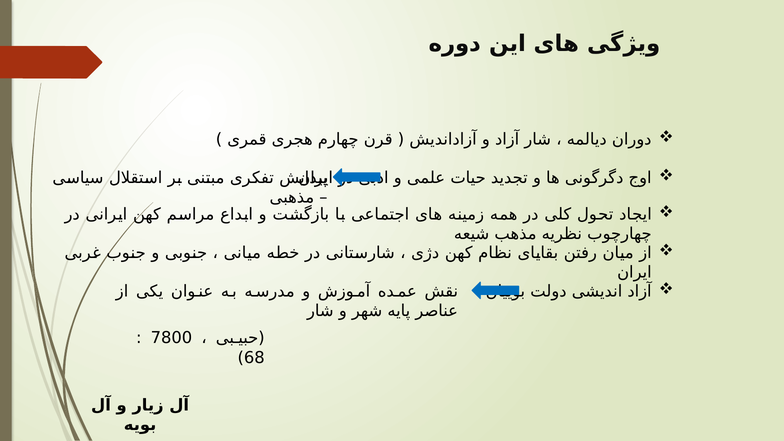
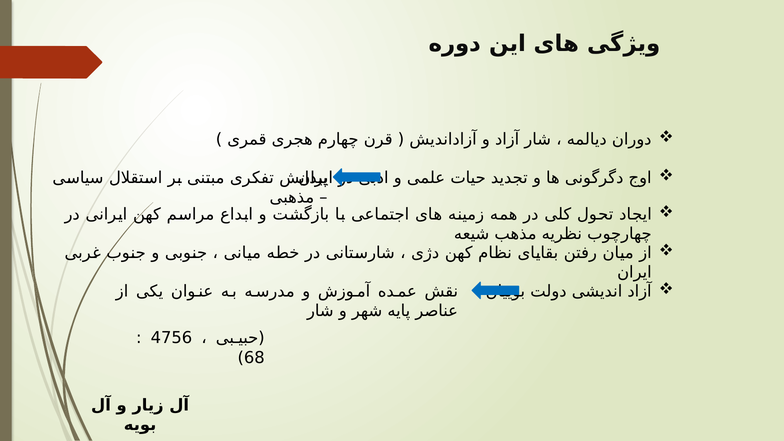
7800: 7800 -> 4756 (171, 338)
